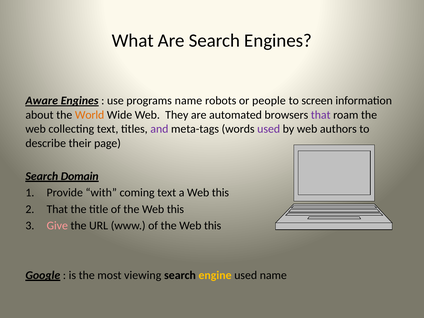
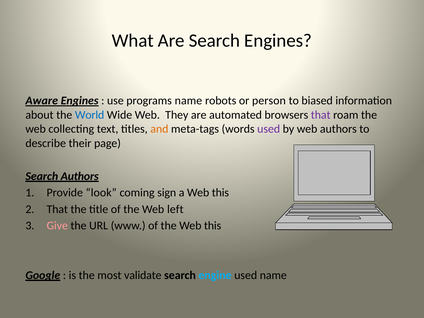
people: people -> person (269, 101)
screen: screen -> biased (317, 101)
World colour: orange -> blue (90, 115)
and colour: purple -> orange (159, 129)
Search Domain: Domain -> Authors (80, 176)
with: with -> look (101, 193)
coming text: text -> sign (167, 193)
this: this -> left (175, 209)
viewing: viewing -> validate (143, 275)
engine colour: yellow -> light blue (215, 275)
